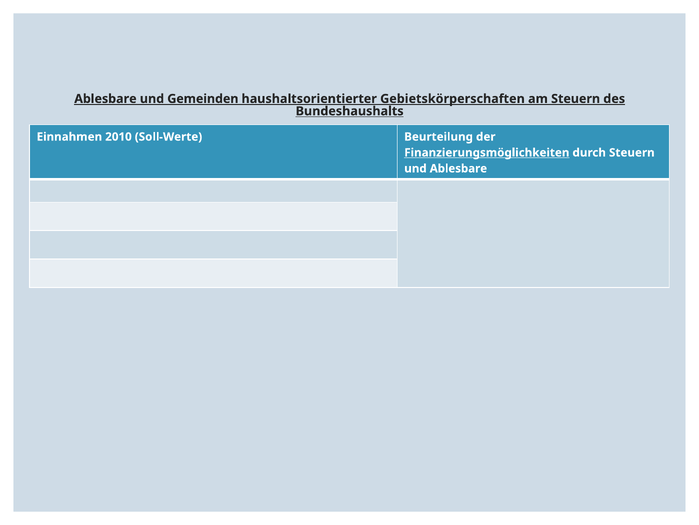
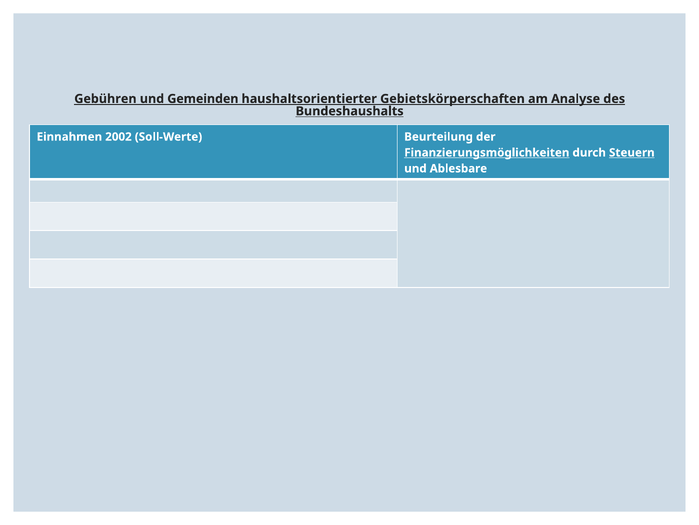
Ablesbare: Ablesbare -> Gebühren (105, 99)
am Steuern: Steuern -> Analyse (576, 99)
2010: 2010 -> 2002 (118, 137)
Steuern underline: none -> present (632, 152)
